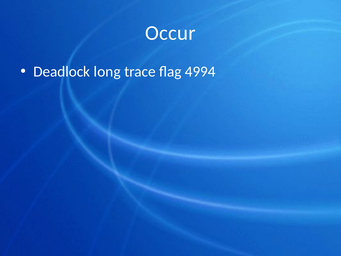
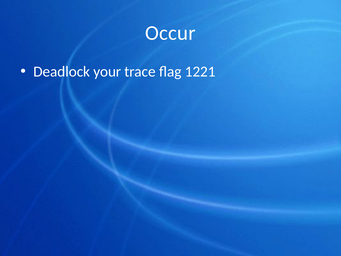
long: long -> your (107, 72)
4994: 4994 -> 1221 (200, 72)
